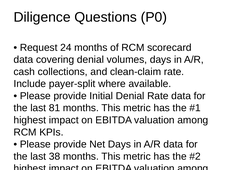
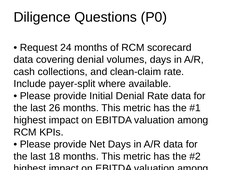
81: 81 -> 26 (55, 108)
38: 38 -> 18 (55, 157)
